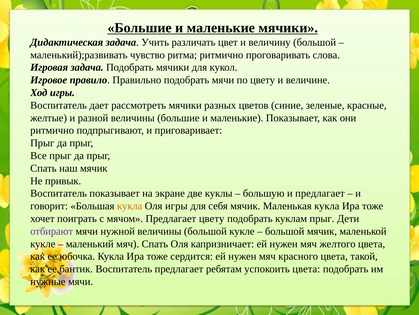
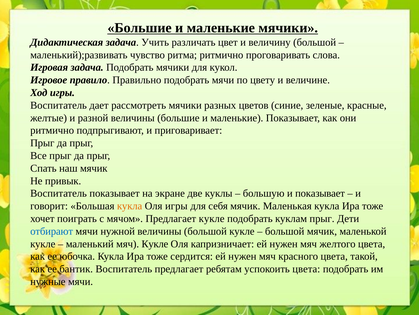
и предлагает: предлагает -> показывает (320, 193)
Предлагает цвету: цвету -> кукле (212, 218)
отбирают colour: purple -> blue (52, 231)
мяч Спать: Спать -> Кукле (155, 243)
